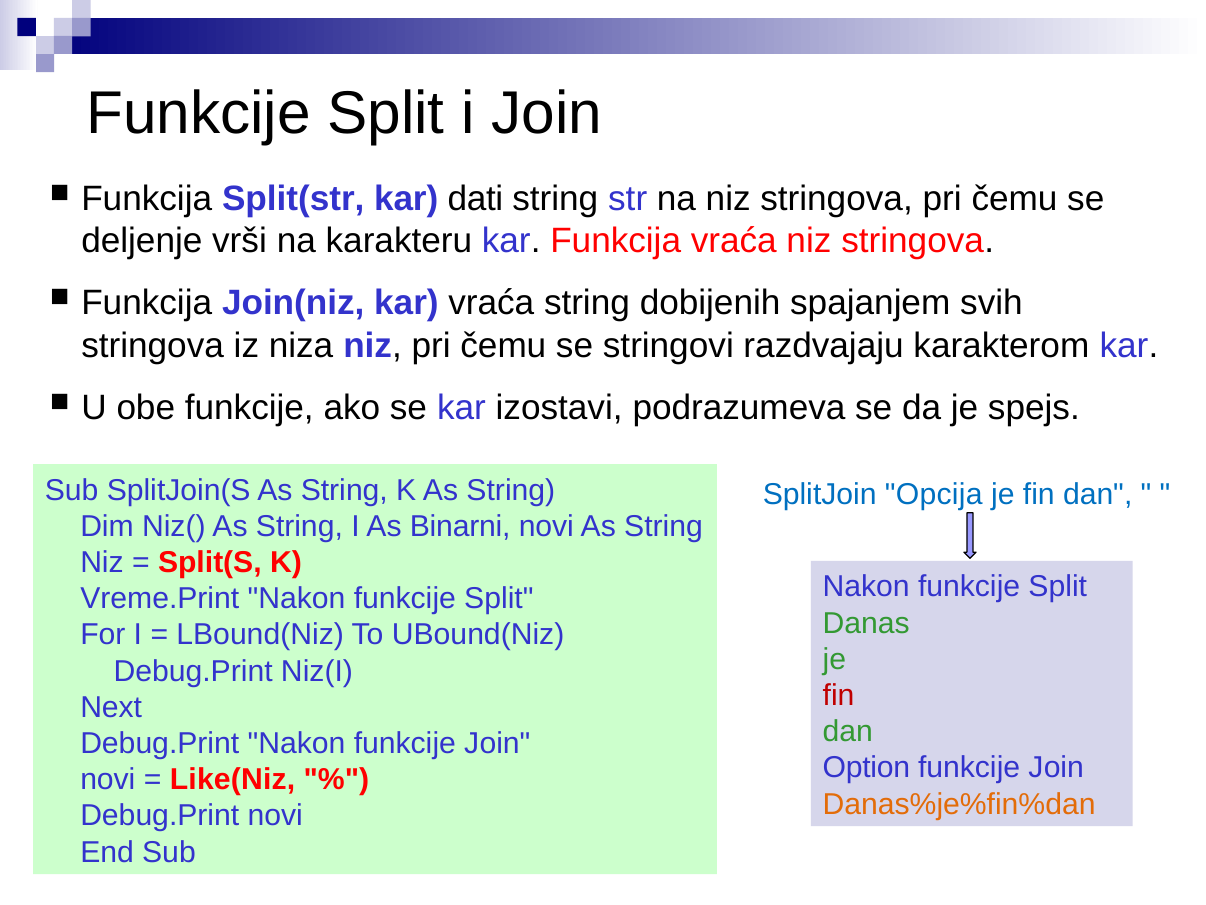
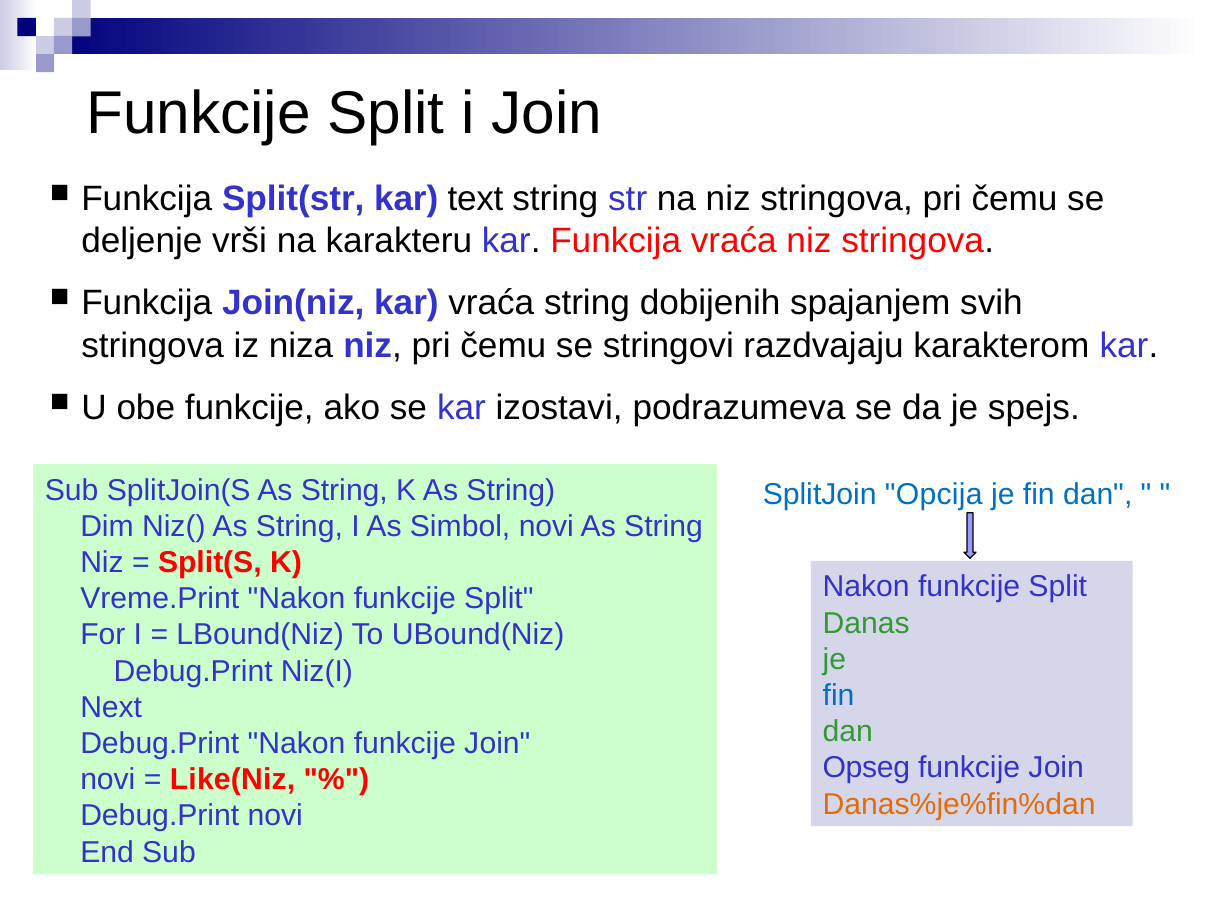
dati: dati -> text (475, 199)
Binarni: Binarni -> Simbol (460, 526)
fin colour: red -> blue (839, 695)
Option: Option -> Opseg (866, 768)
